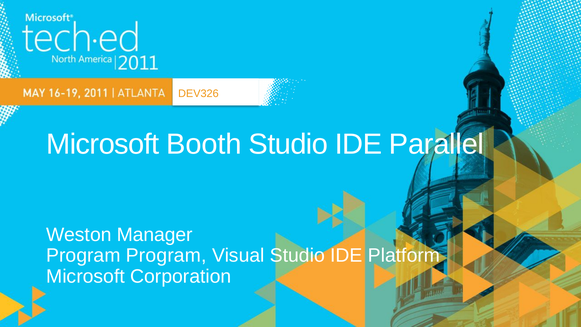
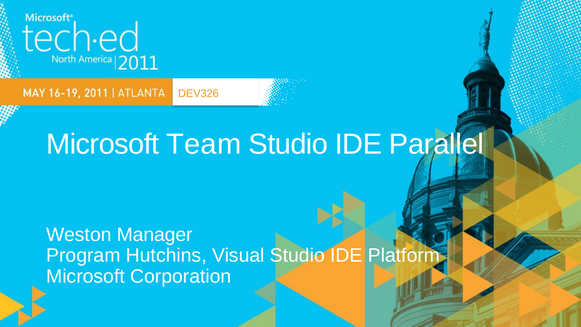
Booth: Booth -> Team (204, 144)
Program Program: Program -> Hutchins (166, 256)
